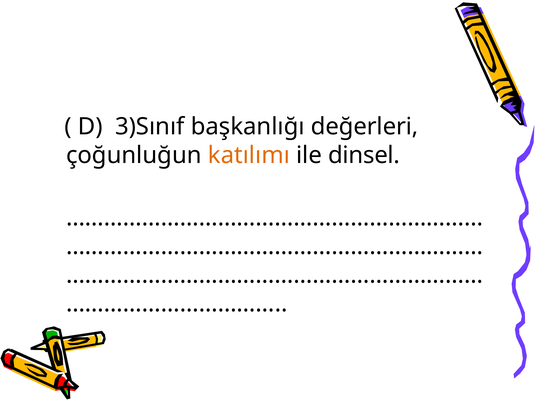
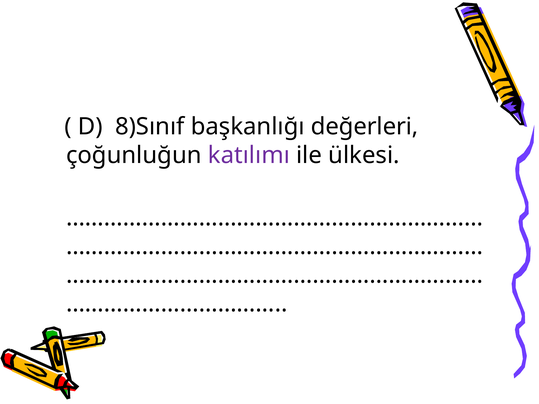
3)Sınıf: 3)Sınıf -> 8)Sınıf (150, 127)
katılımı colour: orange -> purple (249, 155)
dinsel: dinsel -> ülkesi (364, 155)
